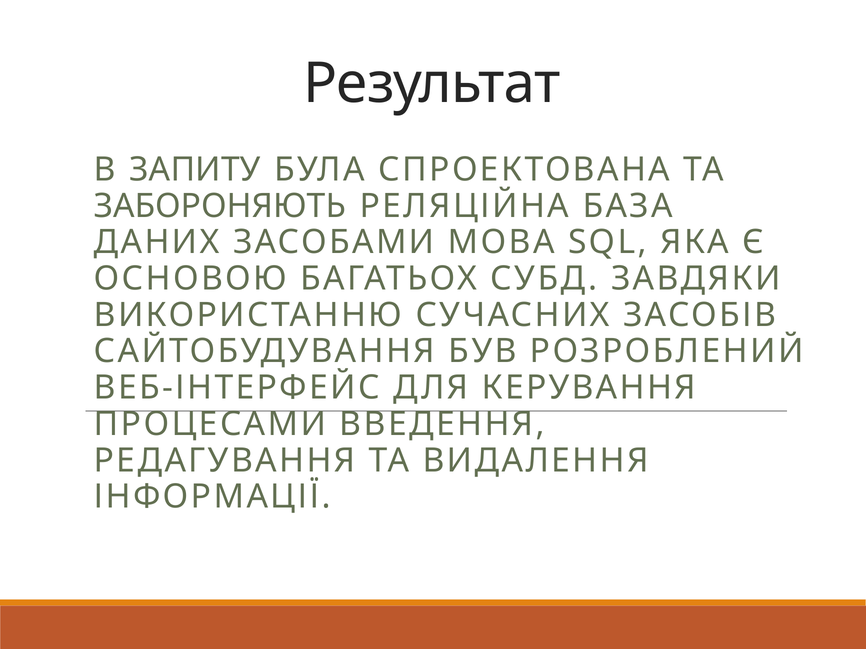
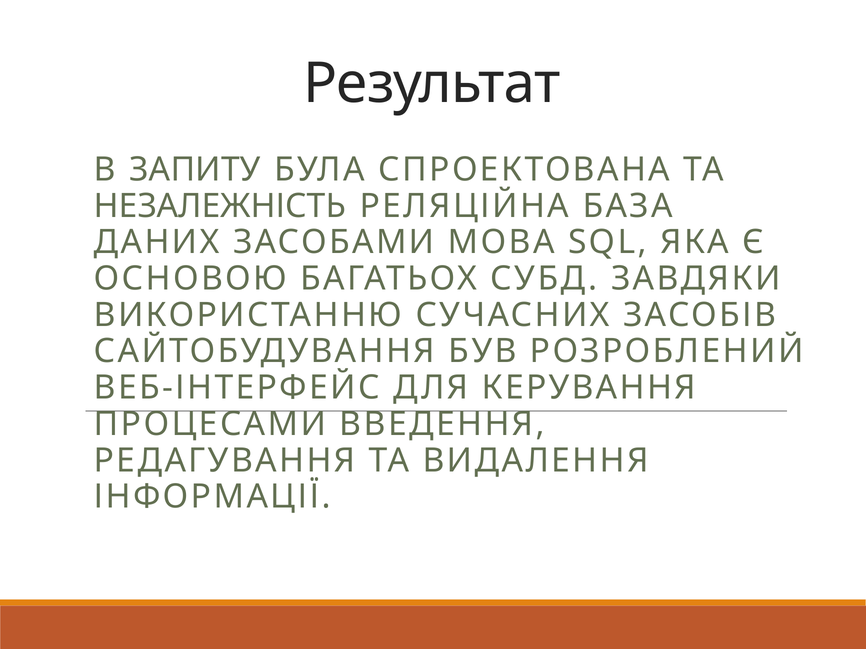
ЗАБОРОНЯЮТЬ: ЗАБОРОНЯЮТЬ -> НЕЗАЛЕЖНІСТЬ (220, 206)
